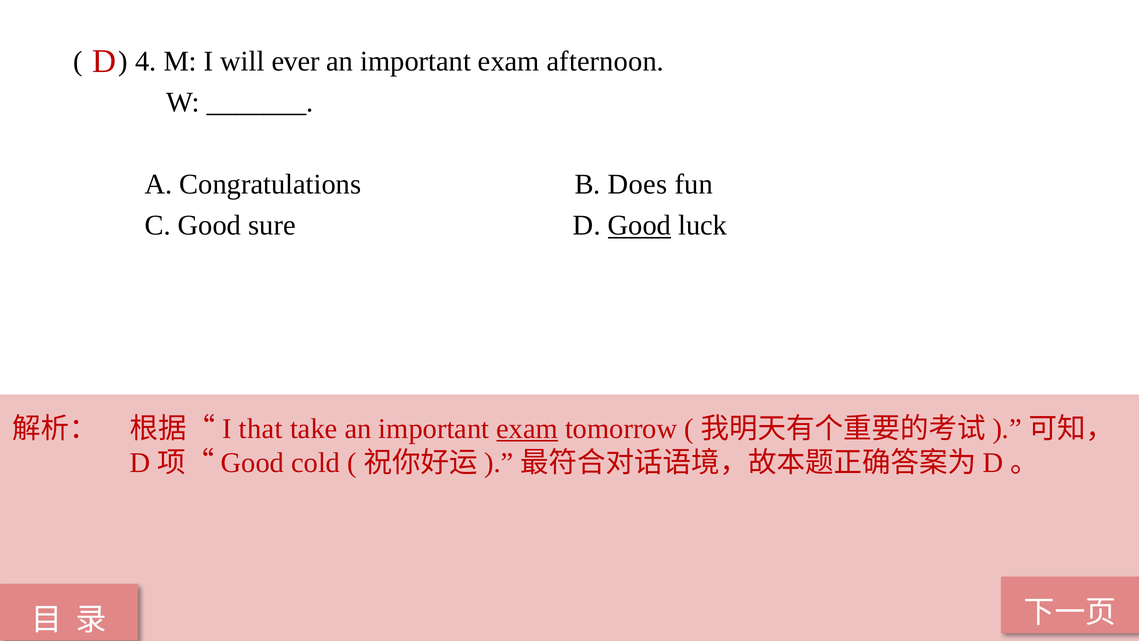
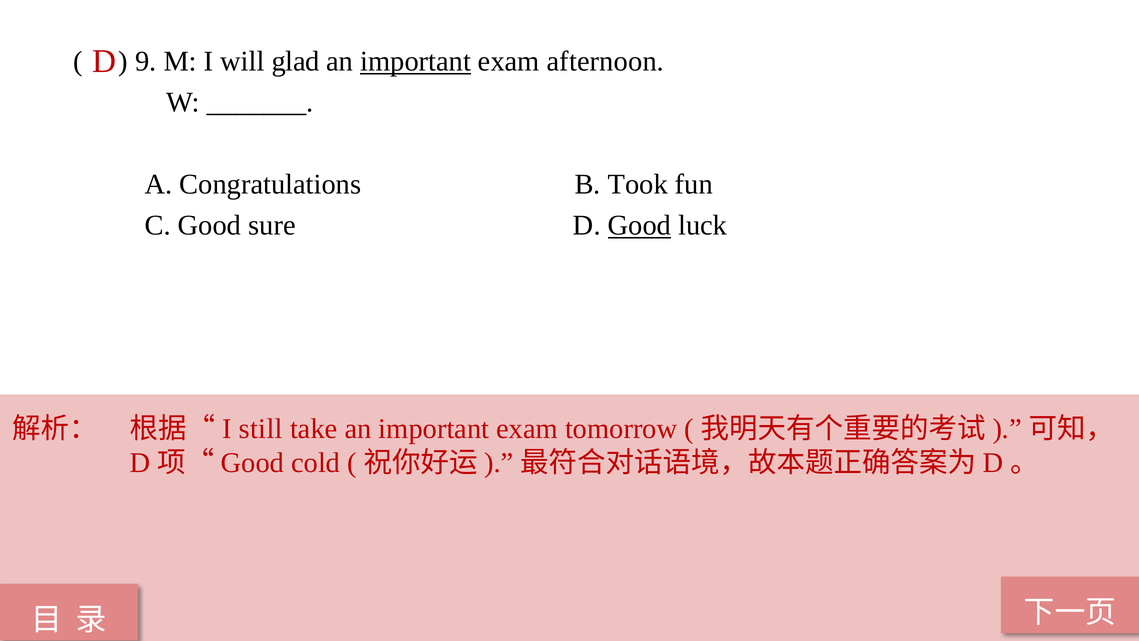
4: 4 -> 9 (146, 61)
ever: ever -> glad (296, 61)
important underline: none -> present (416, 61)
Does: Does -> Took (638, 184)
that: that -> still (261, 428)
exam underline: present -> none (527, 428)
